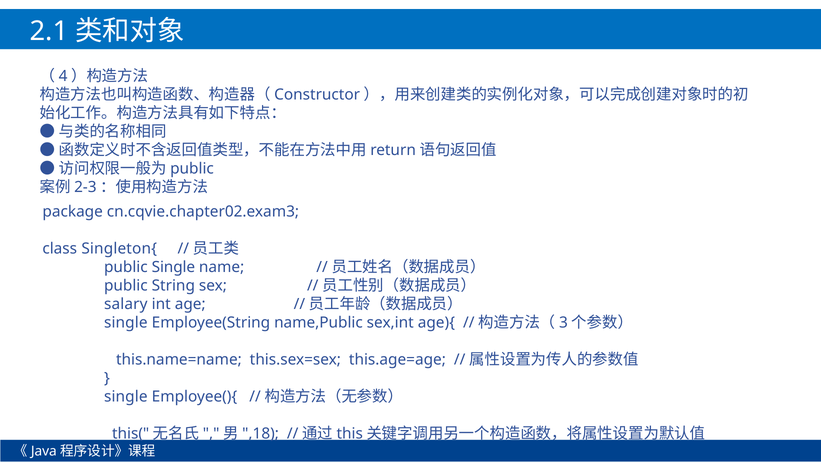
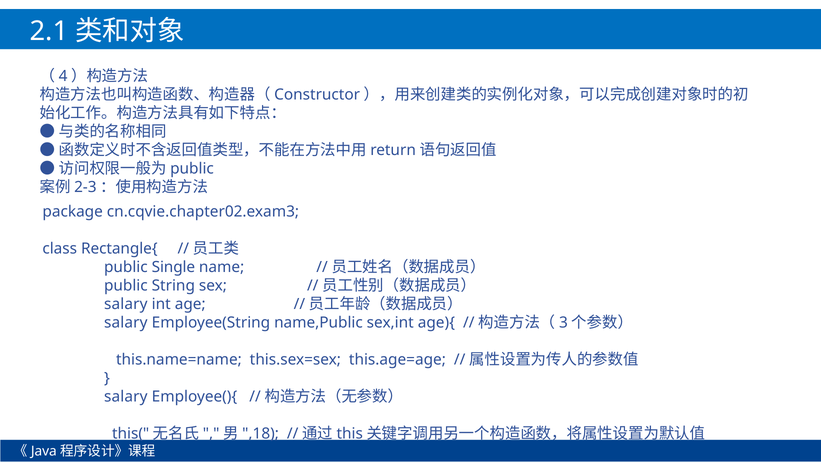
Singleton{: Singleton{ -> Rectangle{ (119, 249)
single: single -> salary (126, 323)
single: single -> salary (126, 396)
